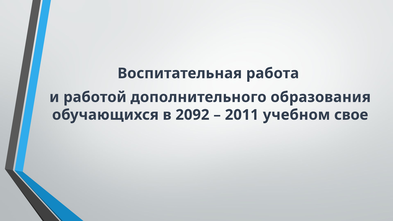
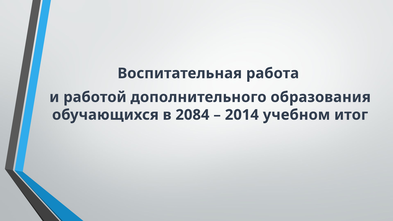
2092: 2092 -> 2084 (192, 115)
2011: 2011 -> 2014 (242, 115)
свое: свое -> итог (351, 115)
